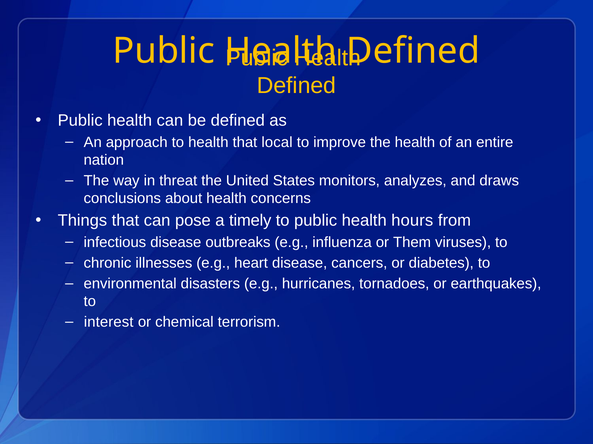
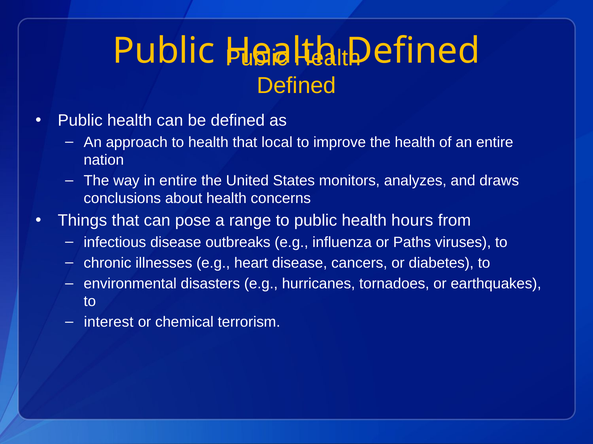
in threat: threat -> entire (178, 181)
timely: timely -> range (250, 221)
Them: Them -> Paths (412, 243)
